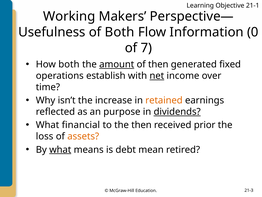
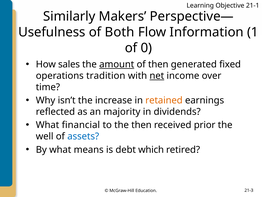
Working: Working -> Similarly (69, 16)
0: 0 -> 1 (253, 32)
7: 7 -> 0 (146, 48)
How both: both -> sales (69, 64)
establish: establish -> tradition (106, 76)
purpose: purpose -> majority (122, 112)
dividends underline: present -> none (177, 112)
loss: loss -> well (45, 136)
assets colour: orange -> blue (83, 136)
what underline: present -> none (60, 149)
mean: mean -> which (151, 149)
